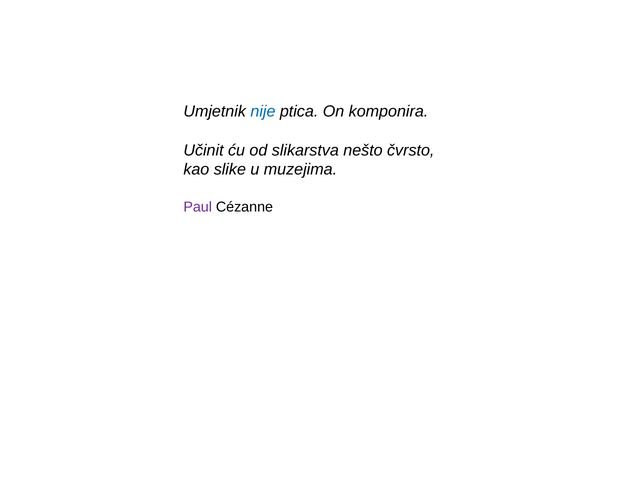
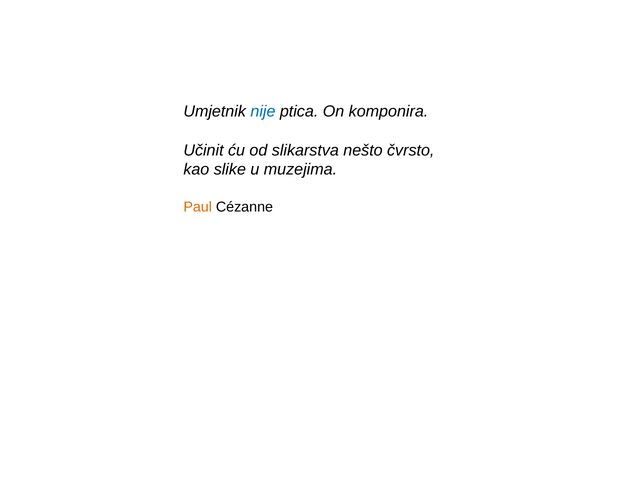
Paul colour: purple -> orange (198, 207)
